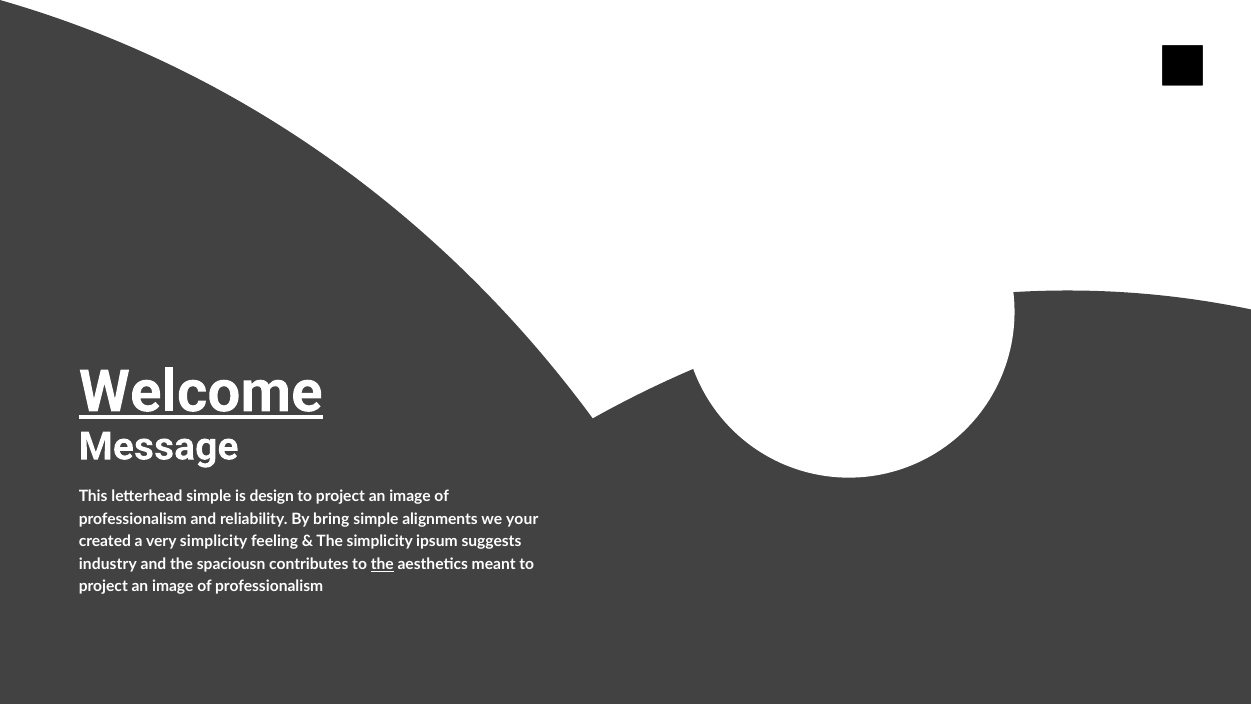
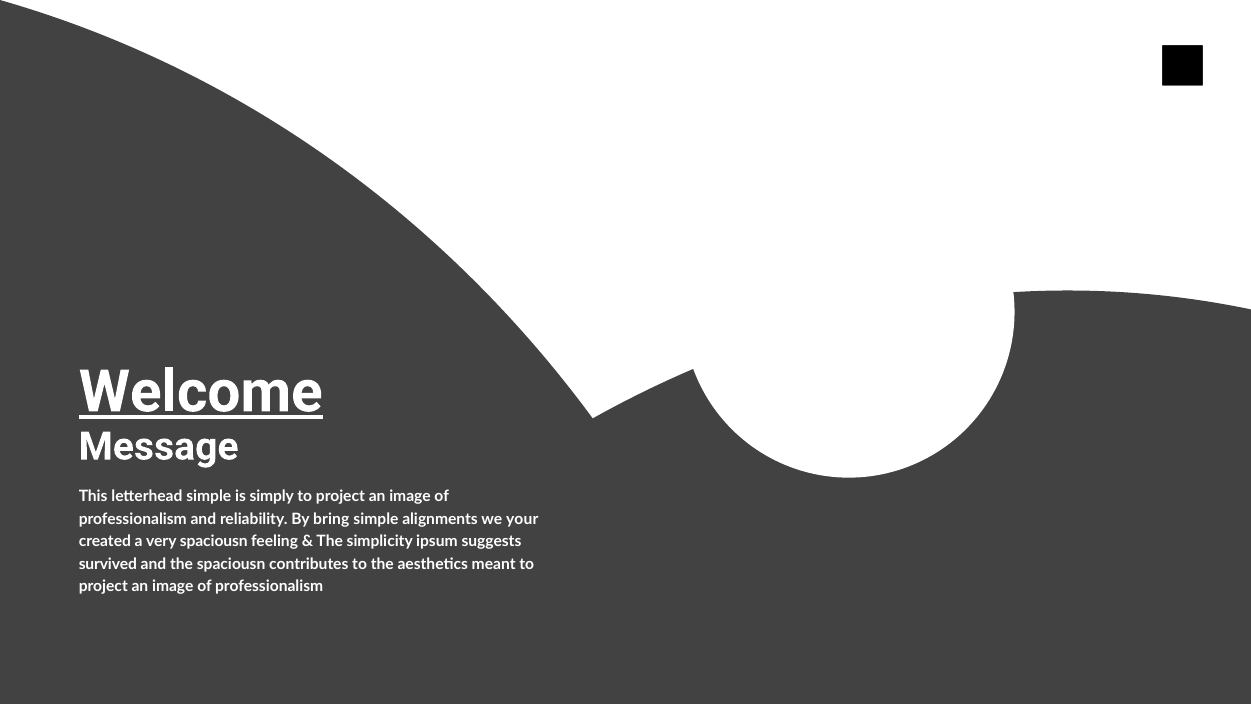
design: design -> simply (272, 497)
very simplicity: simplicity -> spaciousn (214, 541)
industry: industry -> survived (108, 564)
the underline: present -> none (382, 564)
